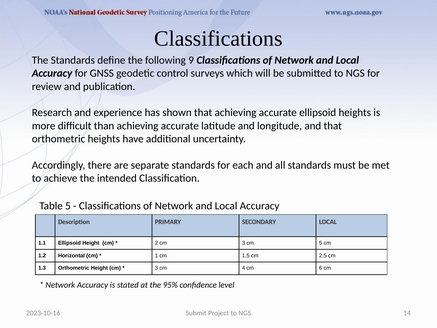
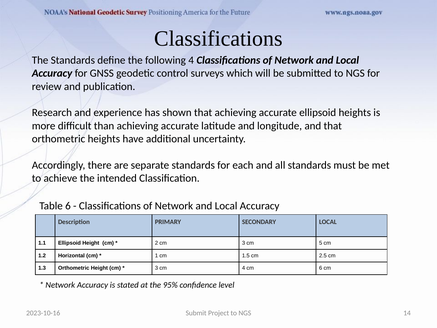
following 9: 9 -> 4 (191, 60)
Table 5: 5 -> 6 (68, 206)
